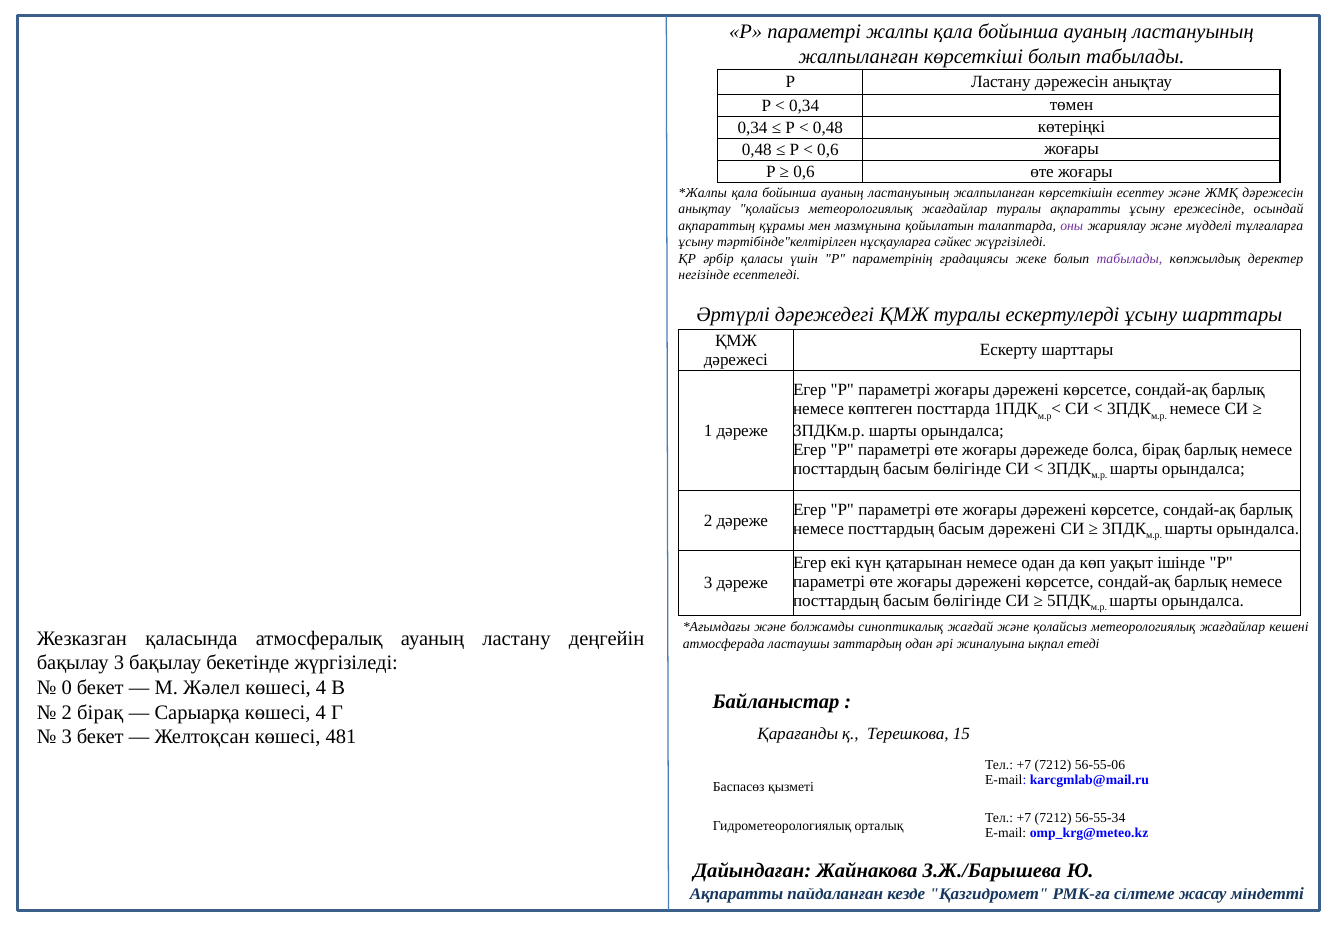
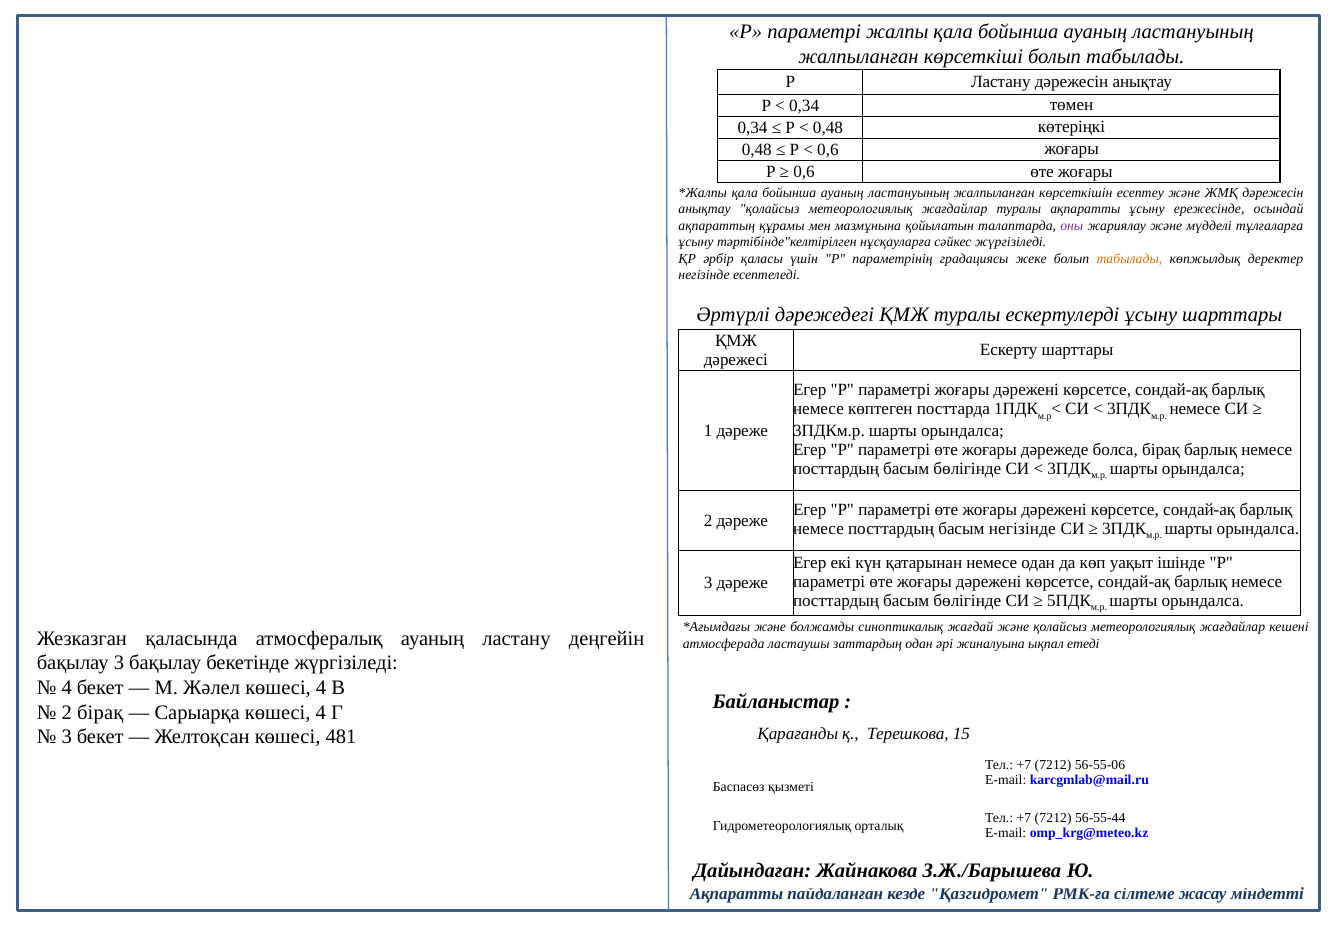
табылады colour: purple -> orange (1129, 259)
басым дәрежені: дәрежені -> негізінде (1022, 529)
0: 0 -> 4 (67, 687)
56-55-34: 56-55-34 -> 56-55-44 (1100, 818)
